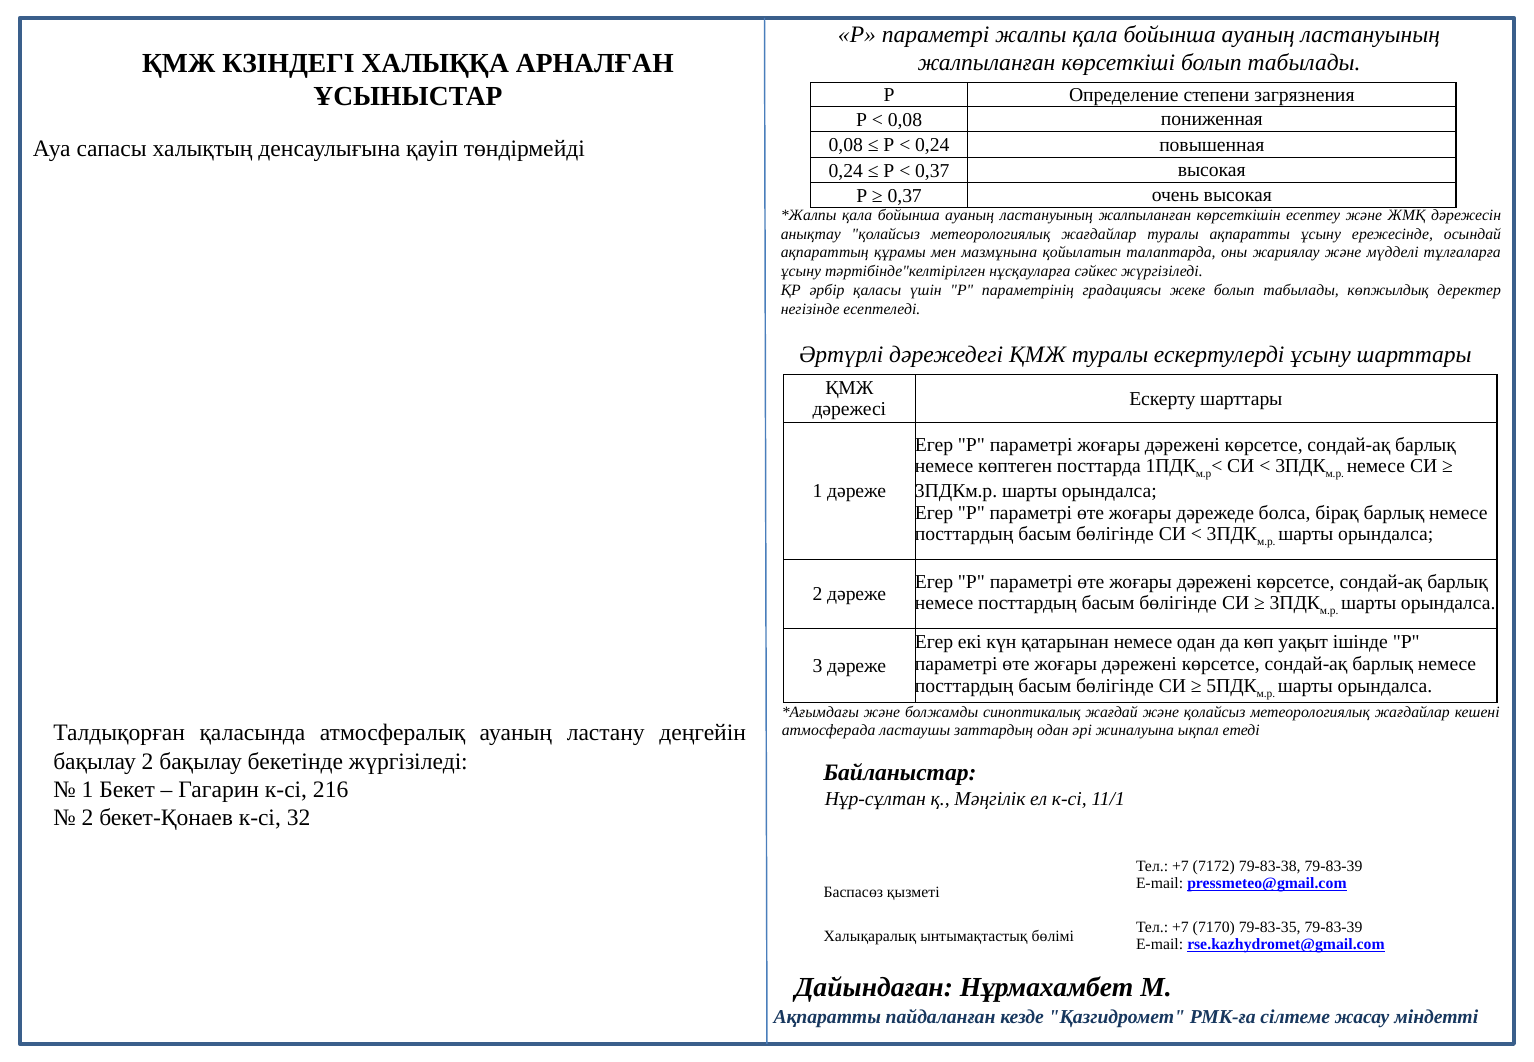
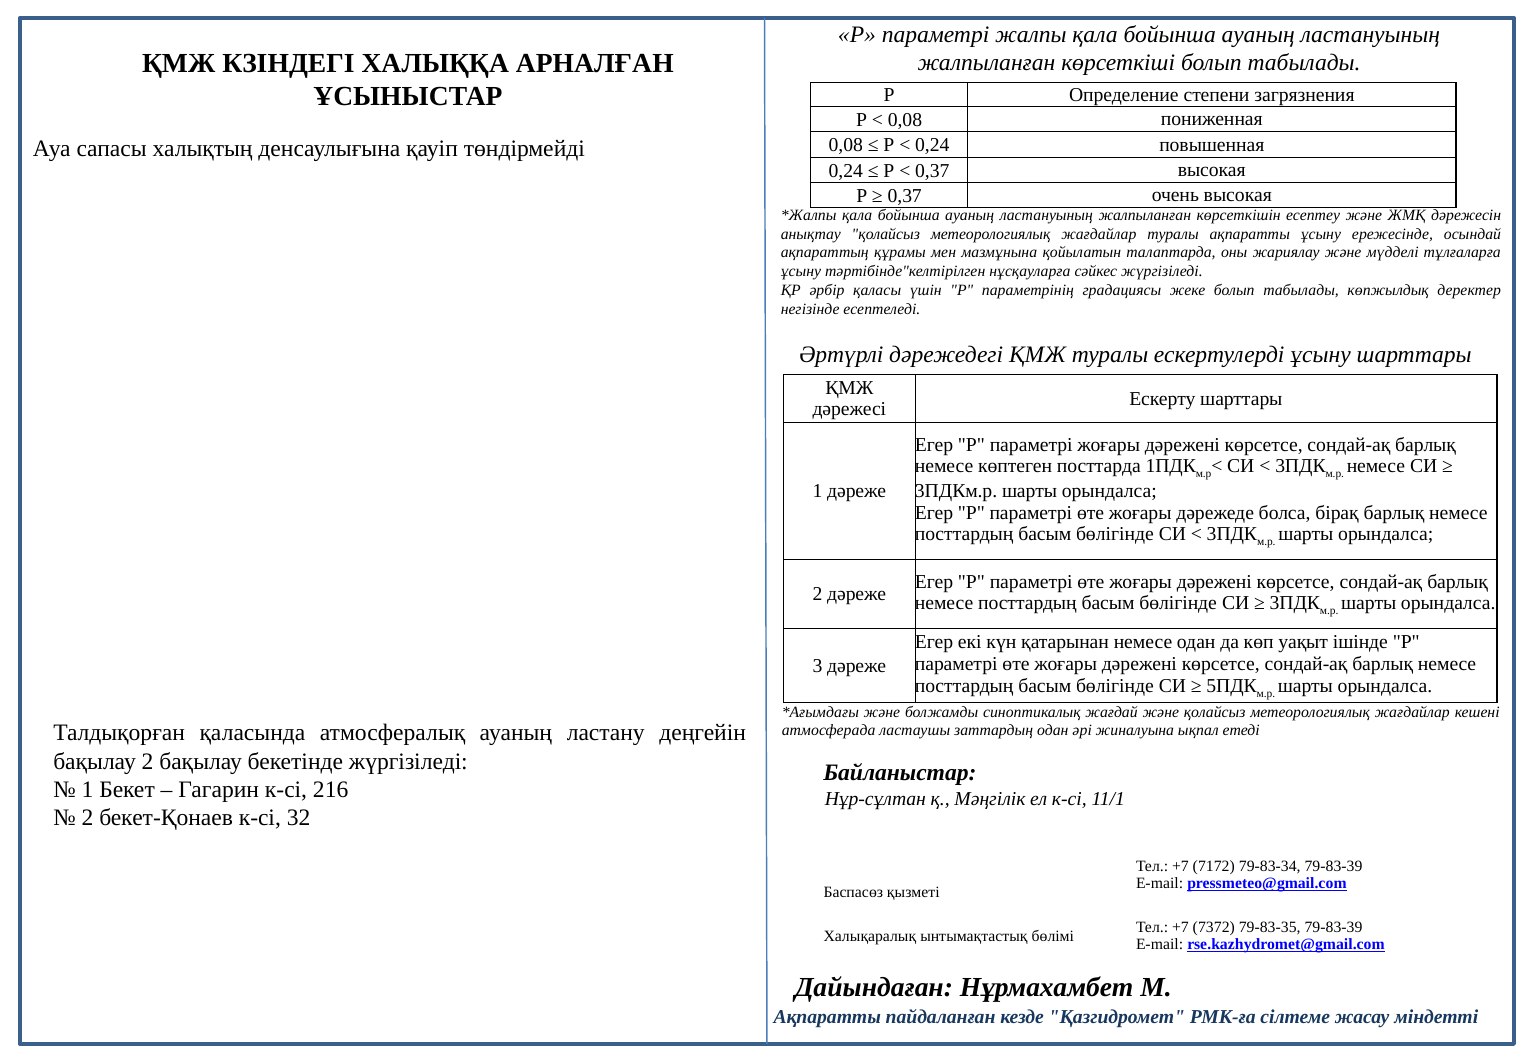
79-83-38: 79-83-38 -> 79-83-34 (1270, 866)
7170: 7170 -> 7372 (1214, 927)
